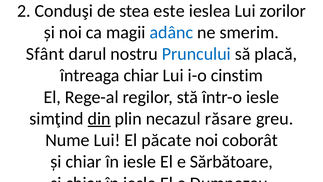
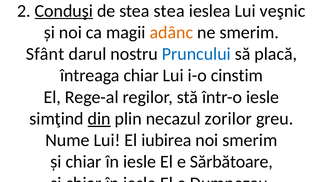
Conduşi underline: none -> present (64, 11)
stea este: este -> stea (169, 11)
zorilor: zorilor -> veşnic (283, 11)
adânc colour: blue -> orange (171, 32)
răsare: răsare -> zorilor (228, 118)
păcate: păcate -> iubirea (166, 140)
noi coborât: coborât -> smerim (250, 140)
